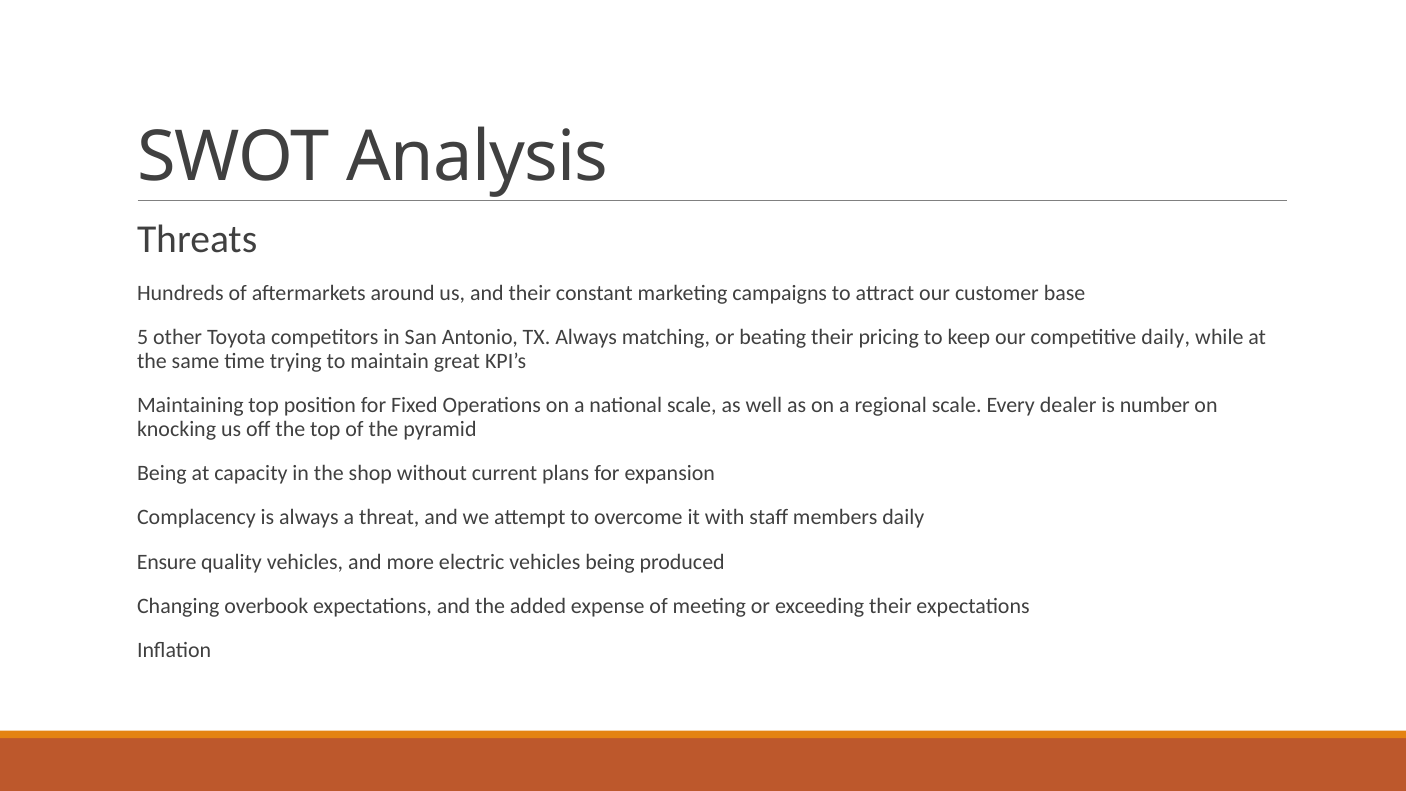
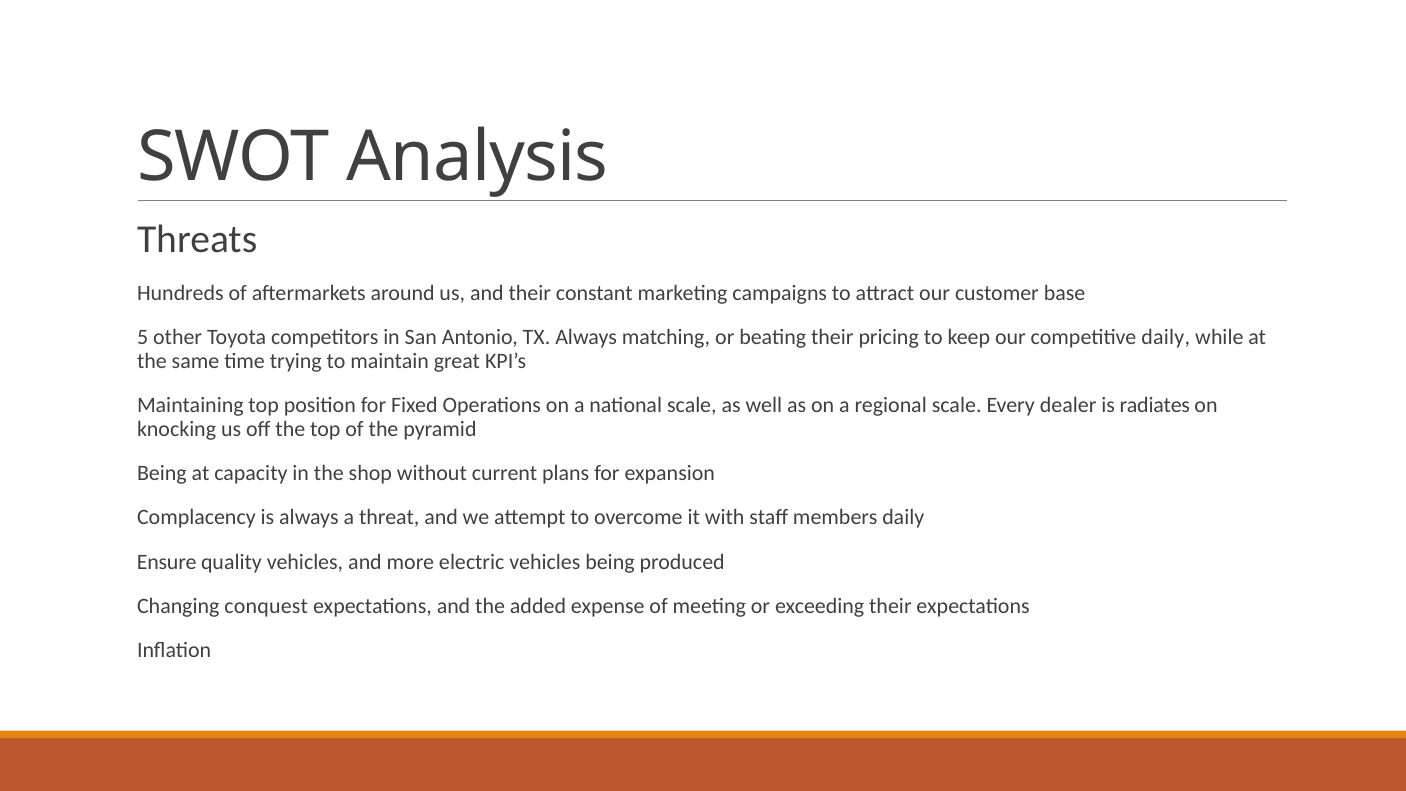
number: number -> radiates (1155, 405)
overbook: overbook -> conquest (266, 606)
